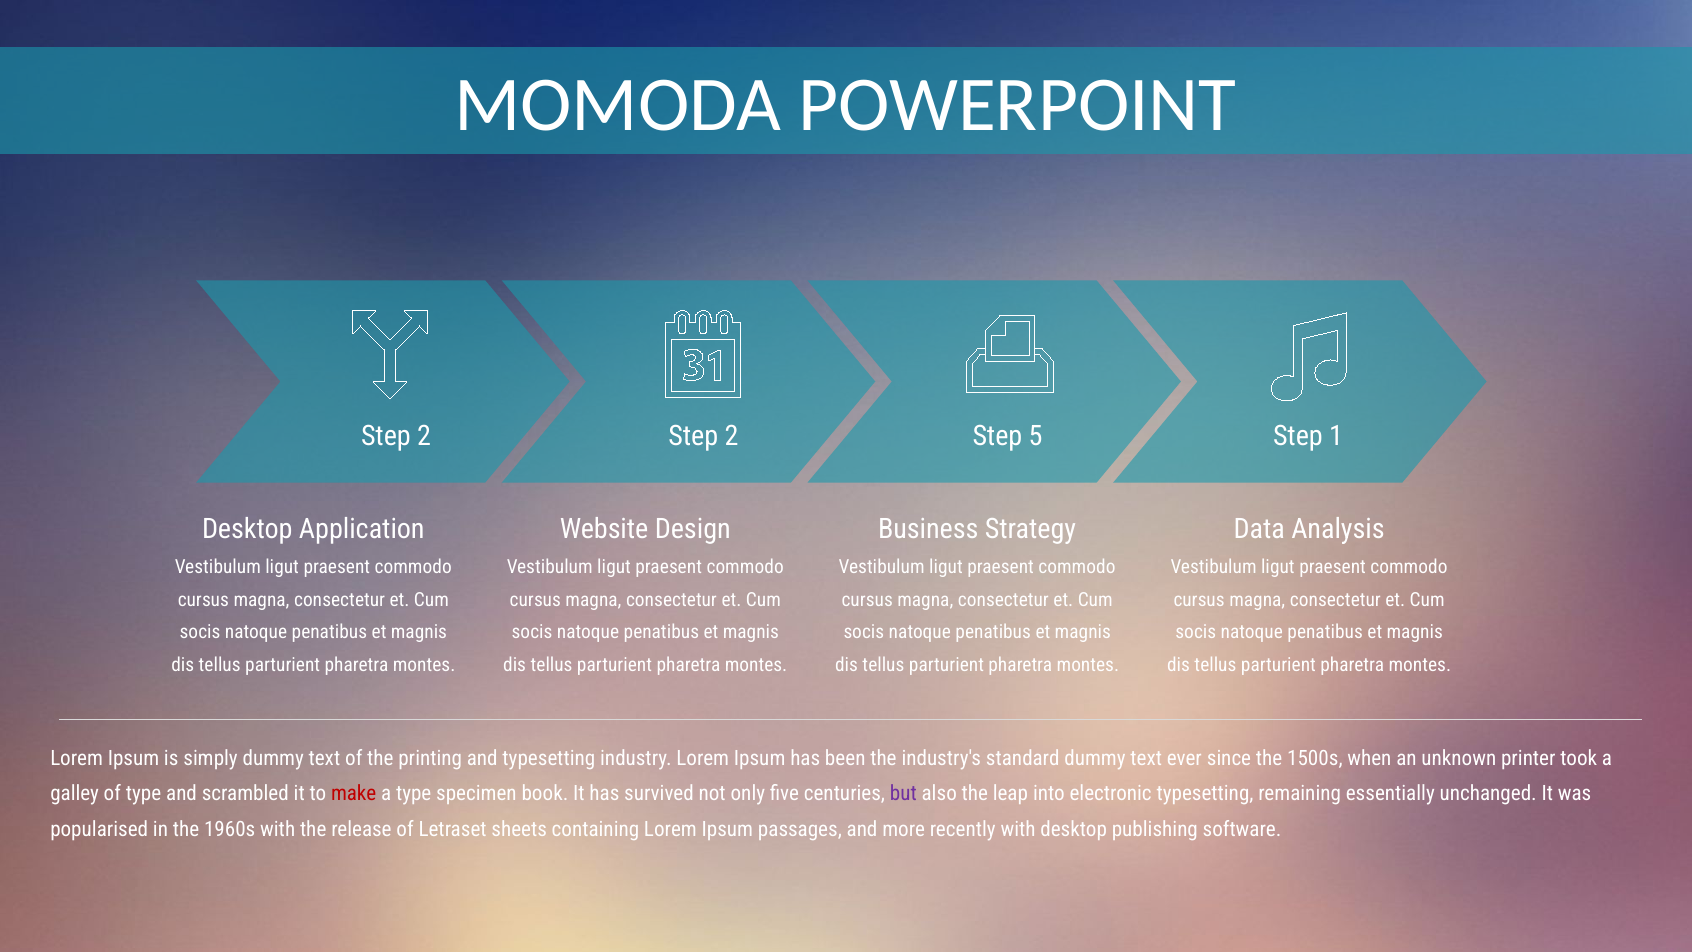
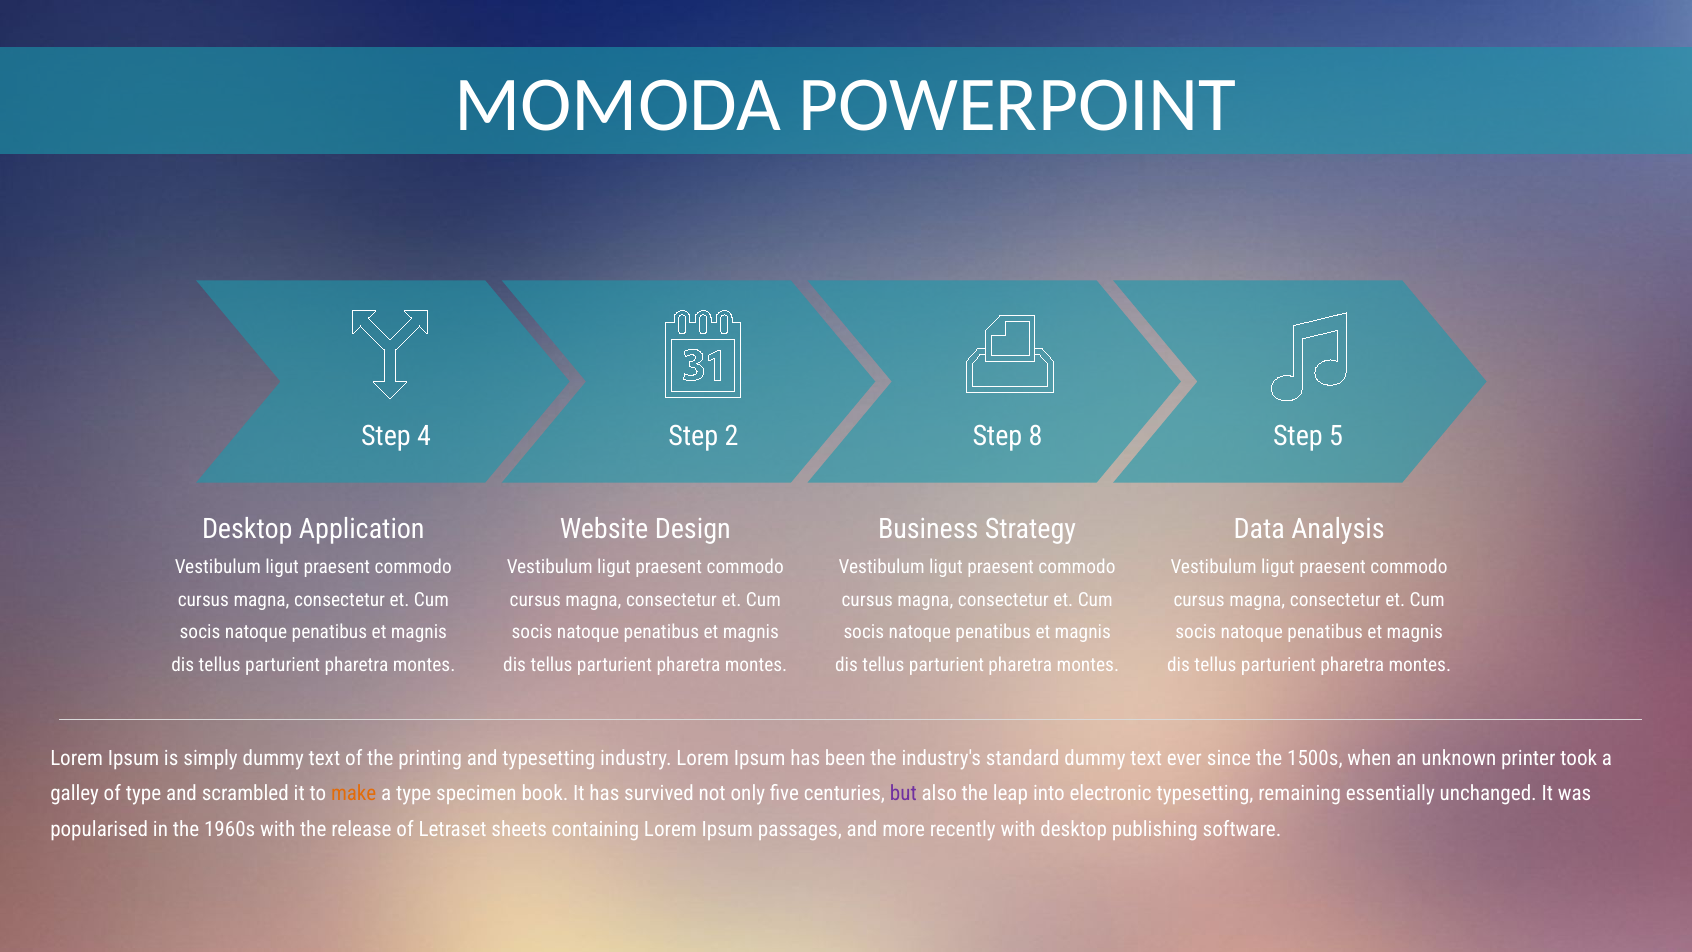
2: 2 -> 4 (424, 436)
5: 5 -> 8 (1036, 436)
1: 1 -> 5 (1336, 436)
make colour: red -> orange (354, 794)
